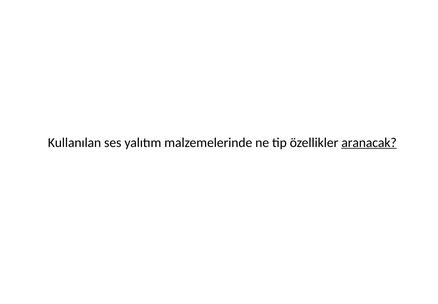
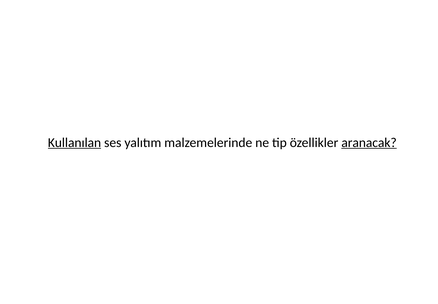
Kullanılan underline: none -> present (75, 142)
